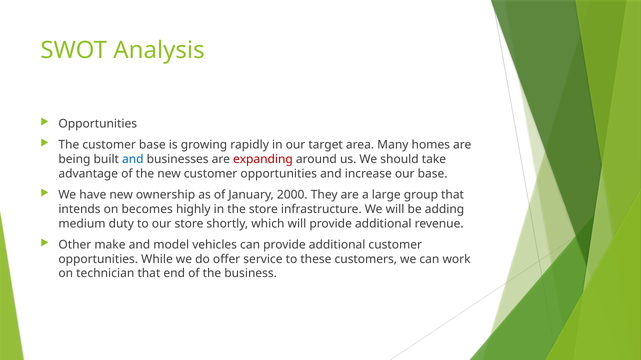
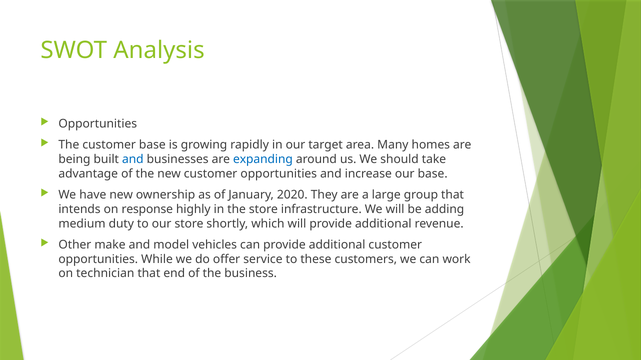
expanding colour: red -> blue (263, 160)
2000: 2000 -> 2020 (292, 195)
becomes: becomes -> response (147, 210)
